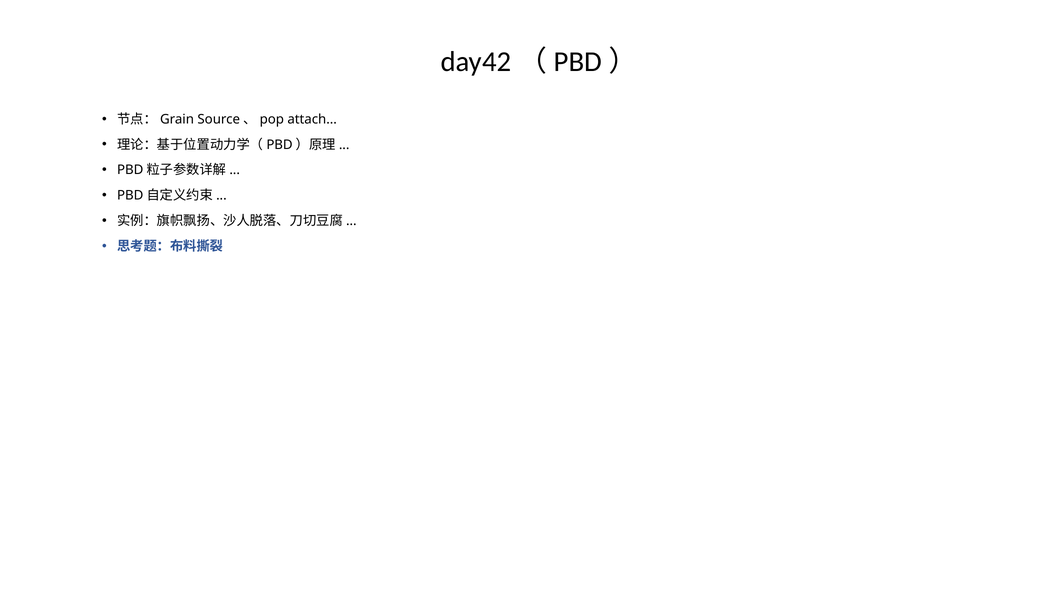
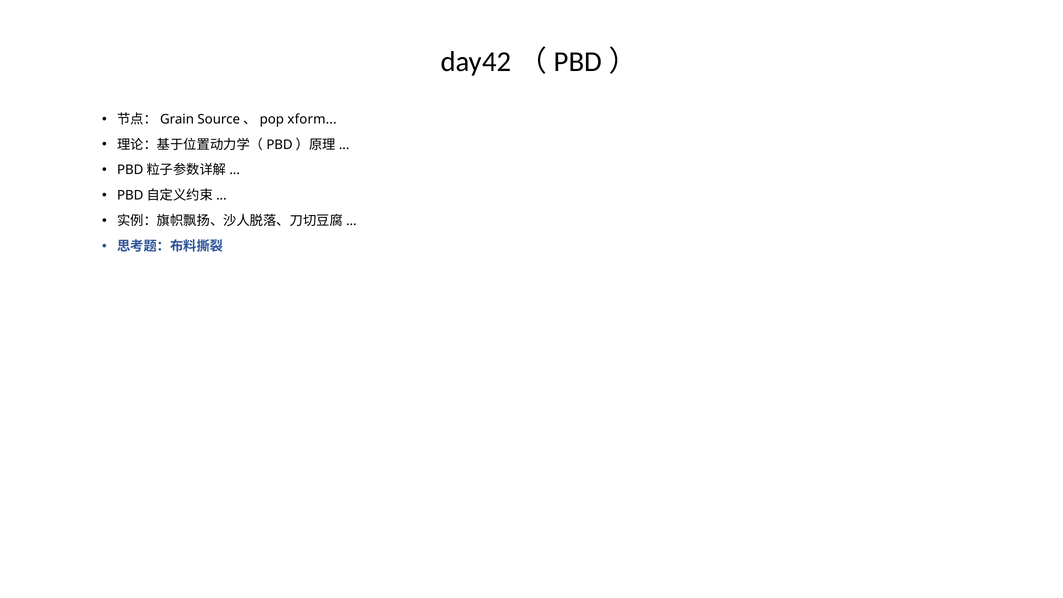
attach: attach -> xform (312, 119)
